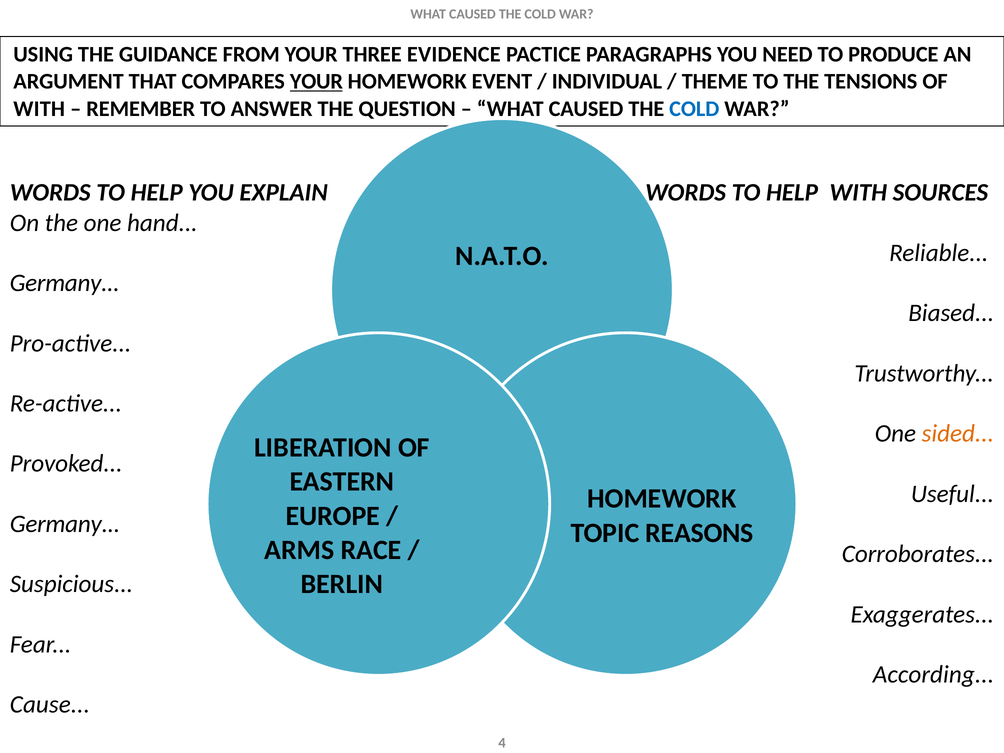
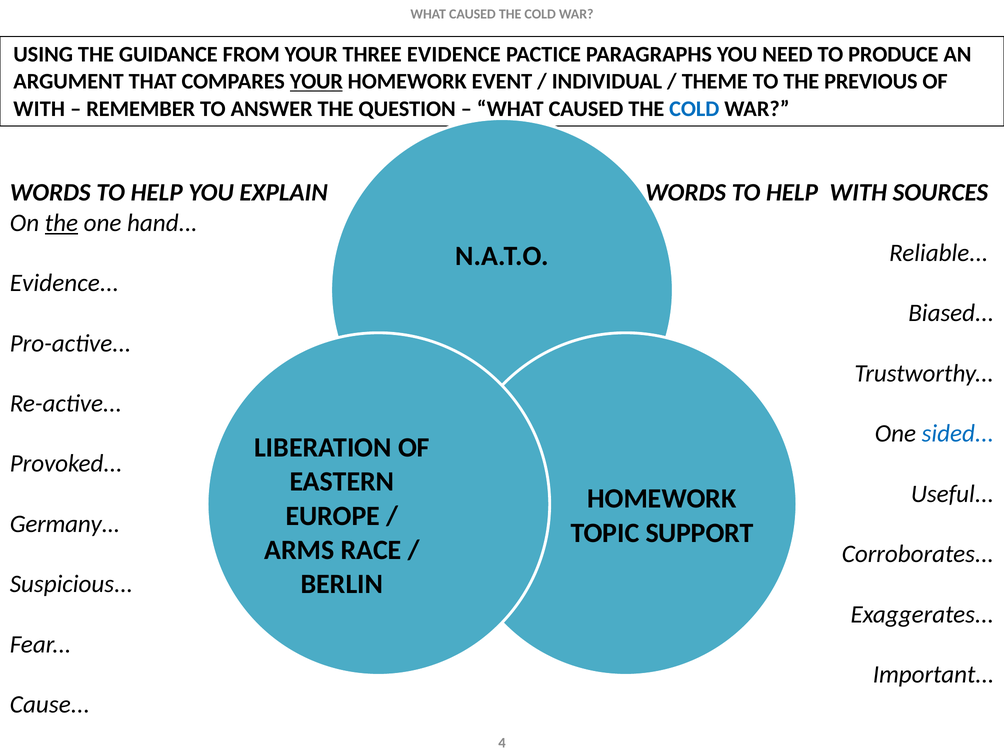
TENSIONS: TENSIONS -> PREVIOUS (871, 81)
the underline: none -> present (61, 223)
Germany: Germany -> Evidence (64, 283)
sided colour: orange -> blue (958, 434)
REASONS: REASONS -> SUPPORT (699, 533)
According: According -> Important (934, 675)
